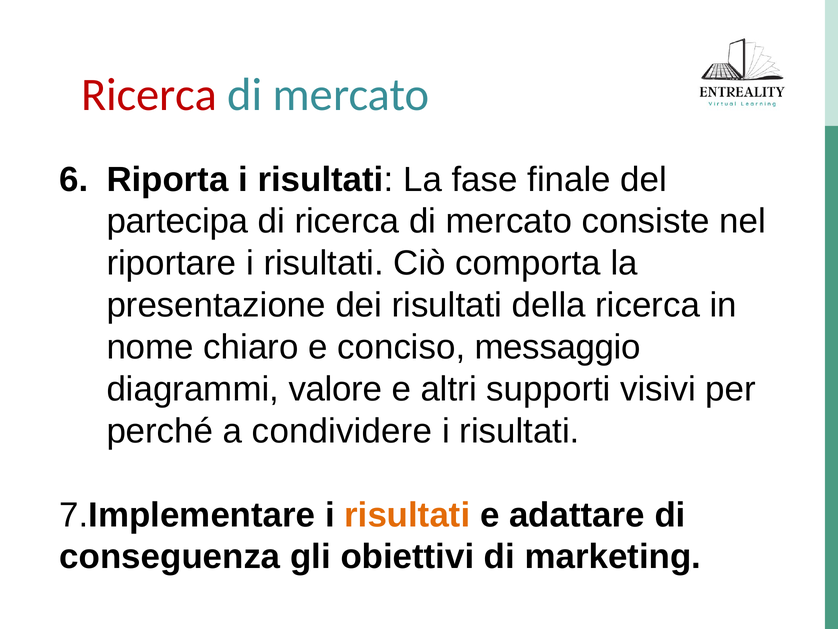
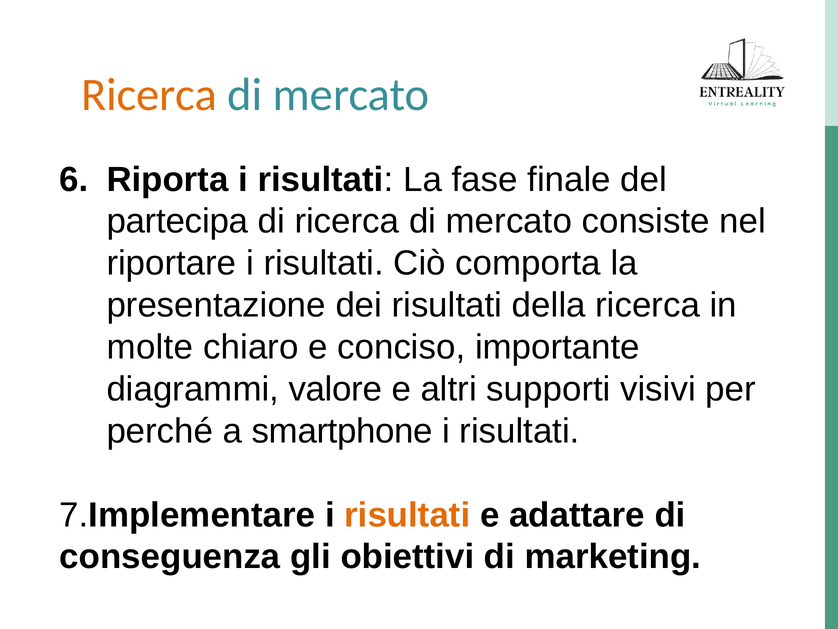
Ricerca colour: red -> orange (149, 95)
nome: nome -> molte (150, 347)
messaggio: messaggio -> importante (557, 347)
condividere: condividere -> smartphone (342, 431)
